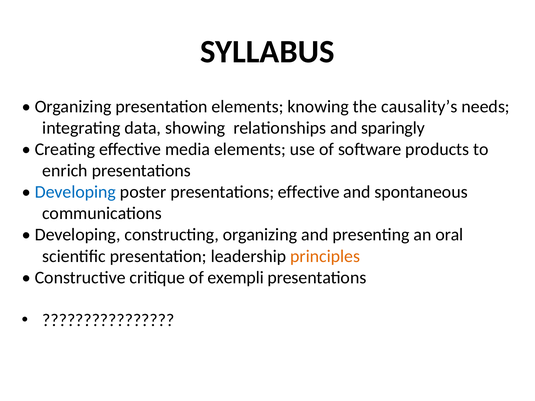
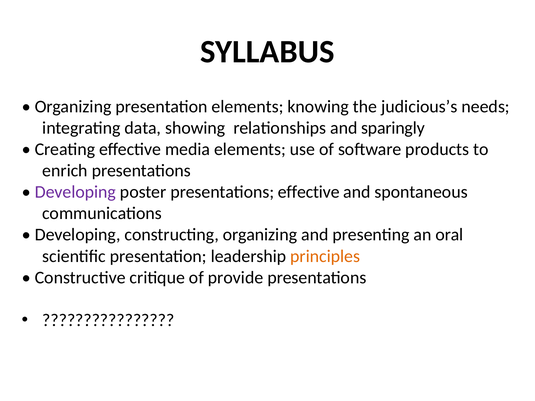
causality’s: causality’s -> judicious’s (419, 107)
Developing colour: blue -> purple (75, 192)
exempli: exempli -> provide (236, 278)
